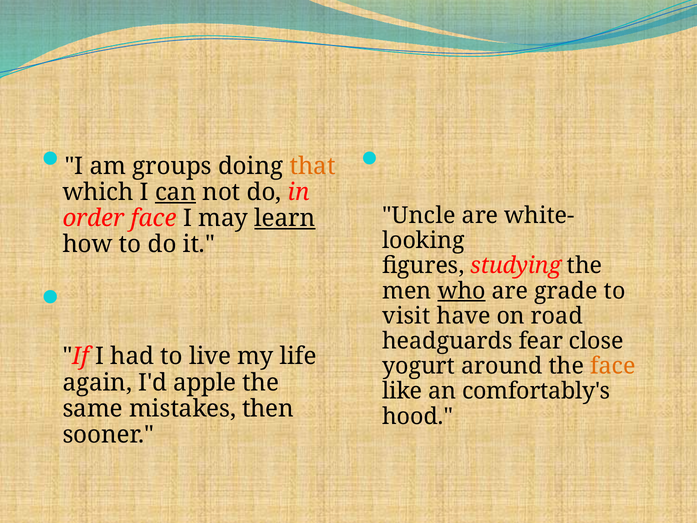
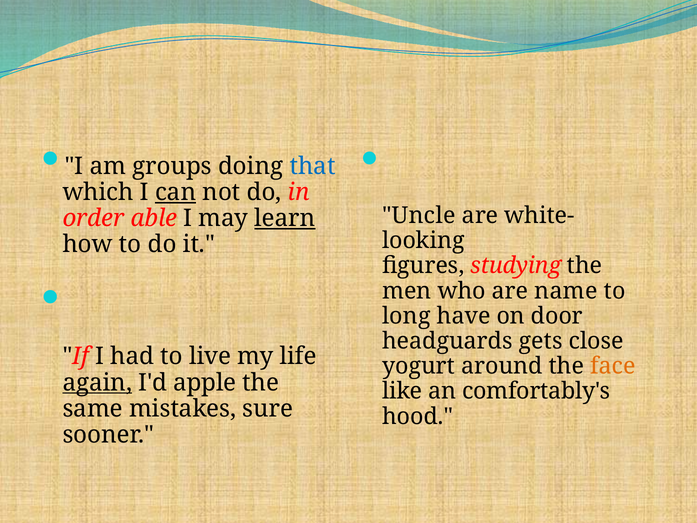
that colour: orange -> blue (313, 166)
order face: face -> able (154, 218)
who underline: present -> none (462, 291)
grade: grade -> name (566, 291)
visit: visit -> long (406, 316)
road: road -> door (557, 316)
fear: fear -> gets (541, 341)
again underline: none -> present (97, 382)
then: then -> sure (268, 409)
